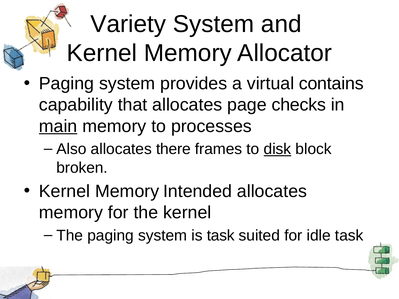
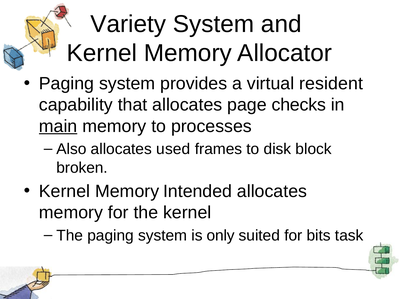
contains: contains -> resident (331, 84)
there: there -> used (173, 149)
disk underline: present -> none (277, 149)
is task: task -> only (221, 236)
idle: idle -> bits (319, 236)
